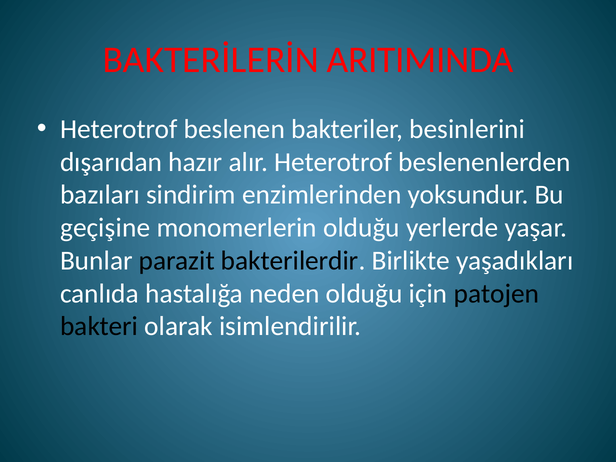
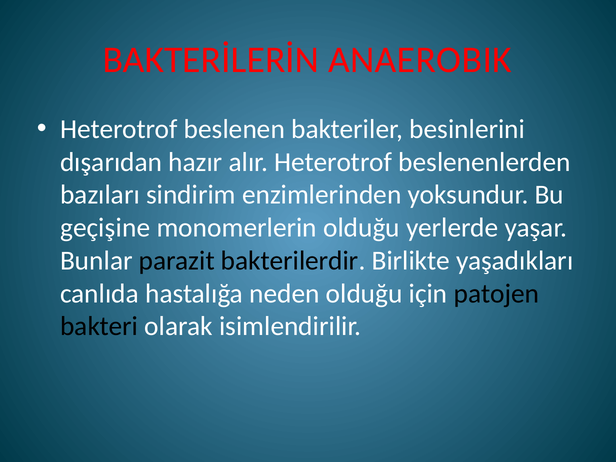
ARITIMINDA: ARITIMINDA -> ANAEROBIK (420, 60)
